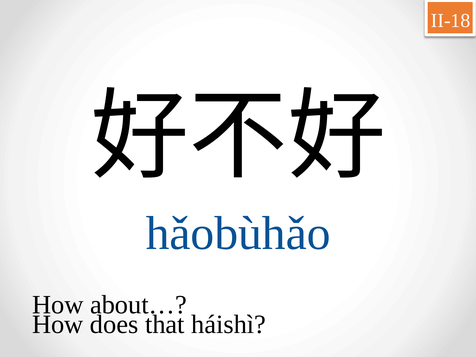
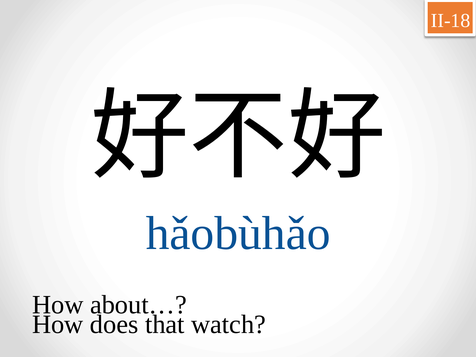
háishì: háishì -> watch (229, 324)
